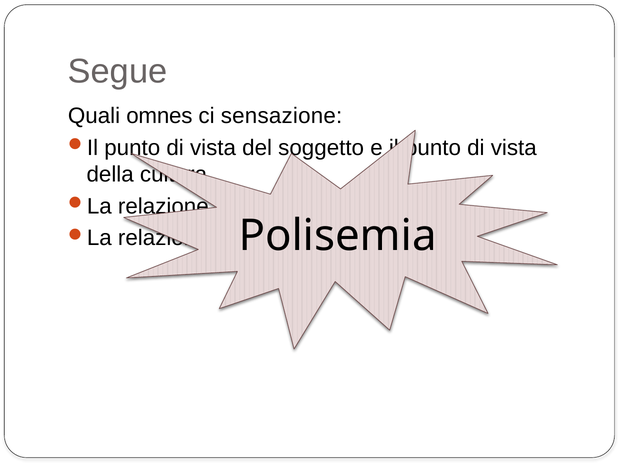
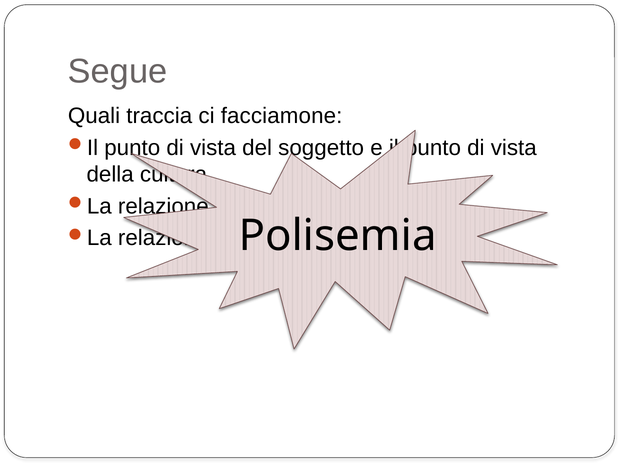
omnes: omnes -> traccia (159, 116)
sensazione: sensazione -> facciamone (282, 116)
